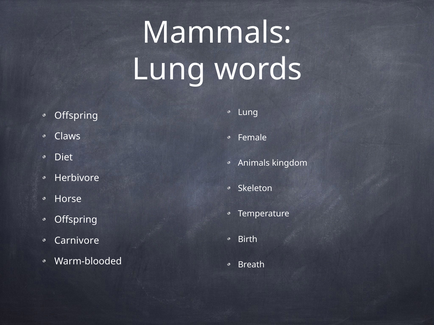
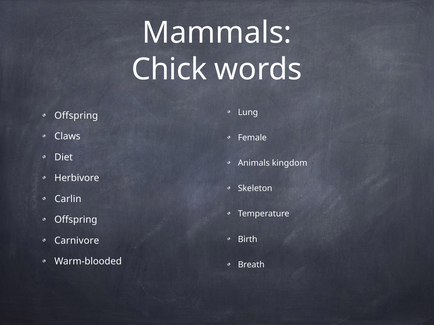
Lung: Lung -> Chick (169, 70)
Horse: Horse -> Carlin (68, 199)
